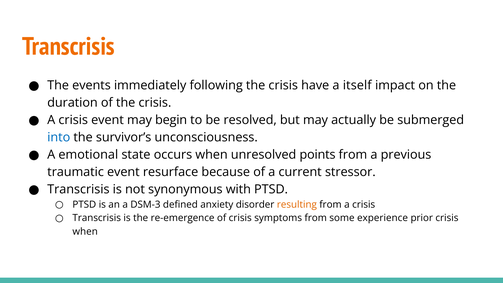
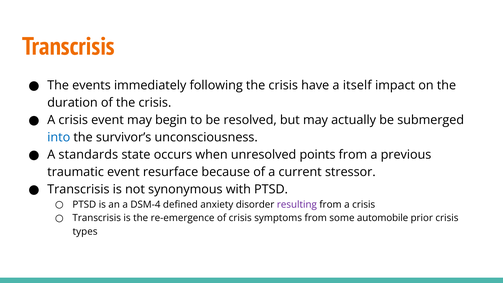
emotional: emotional -> standards (88, 155)
DSM-3: DSM-3 -> DSM-4 (145, 204)
resulting colour: orange -> purple (297, 204)
experience: experience -> automobile (383, 218)
when: when -> types (85, 231)
